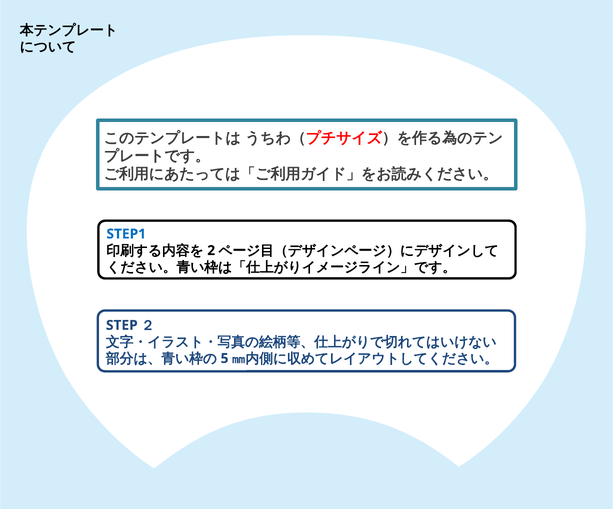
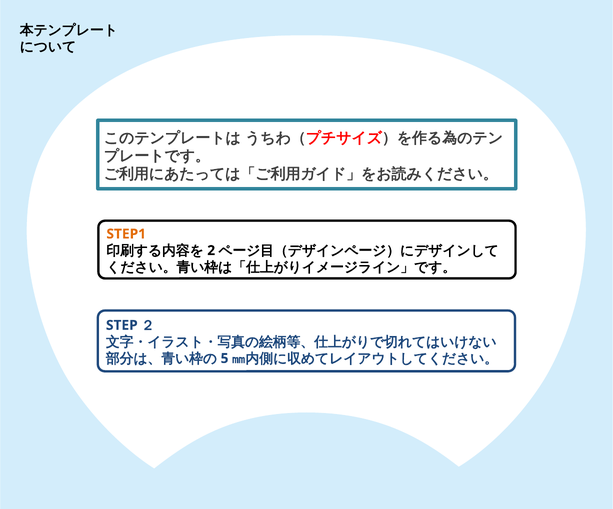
STEP1 colour: blue -> orange (126, 234)
